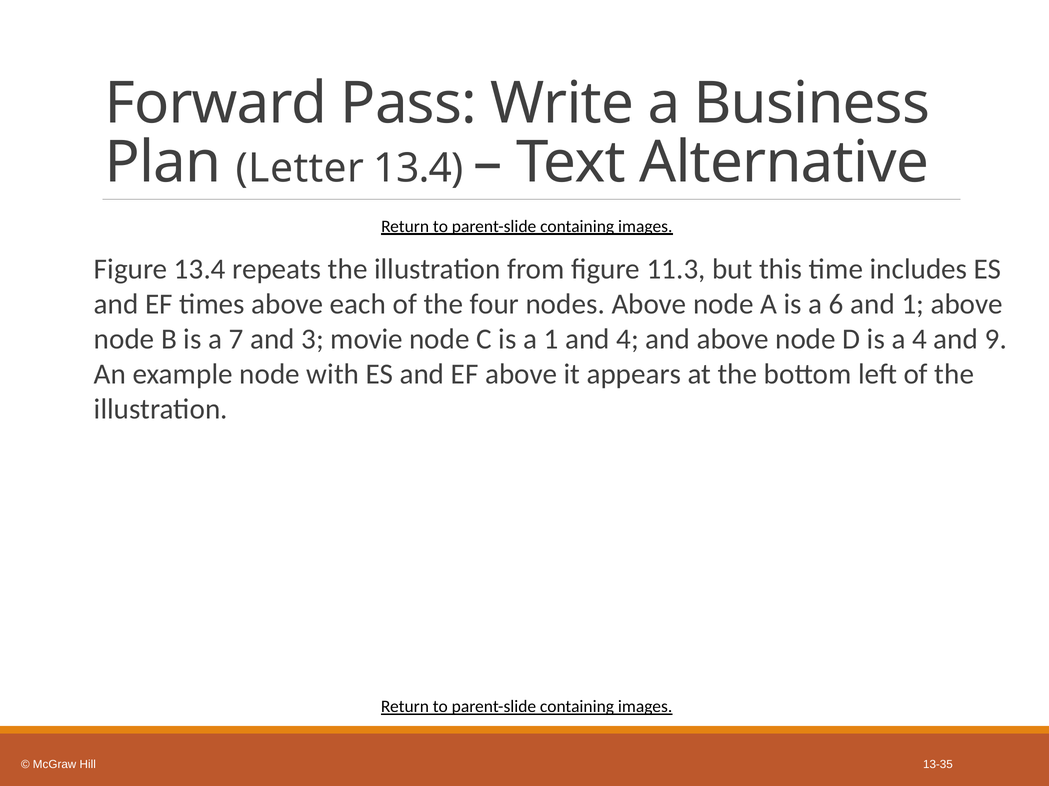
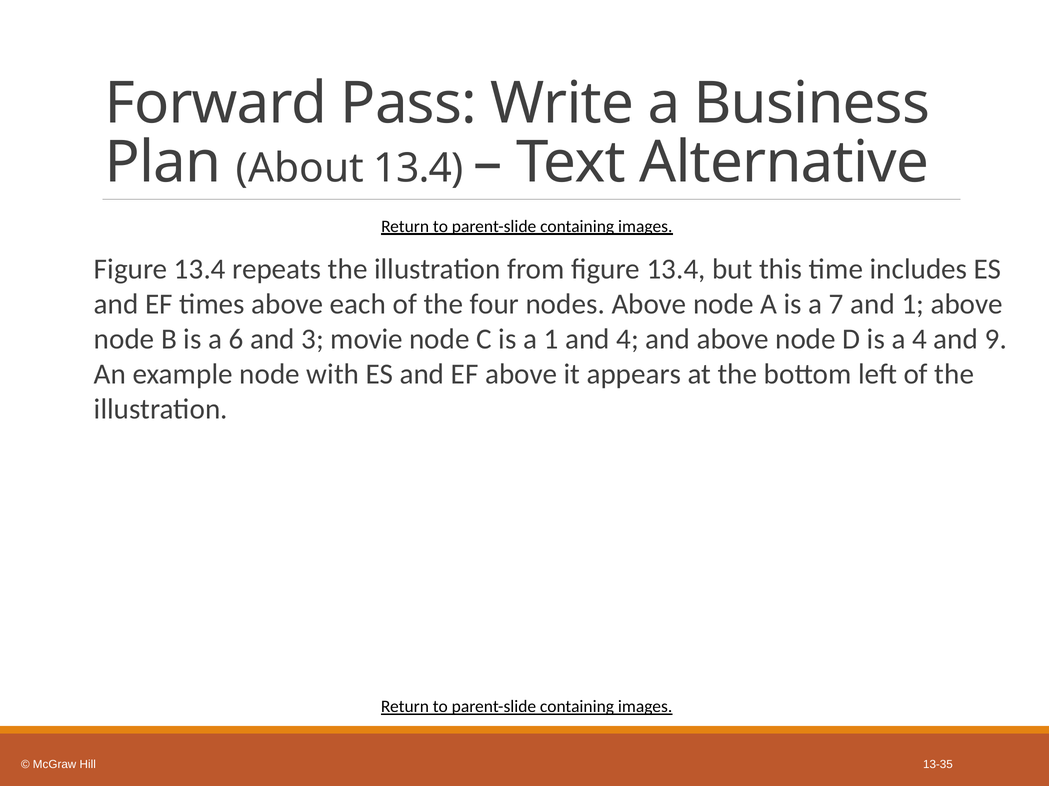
Letter: Letter -> About (300, 169)
from figure 11.3: 11.3 -> 13.4 (676, 270)
6: 6 -> 7 (836, 305)
7: 7 -> 6 (236, 340)
